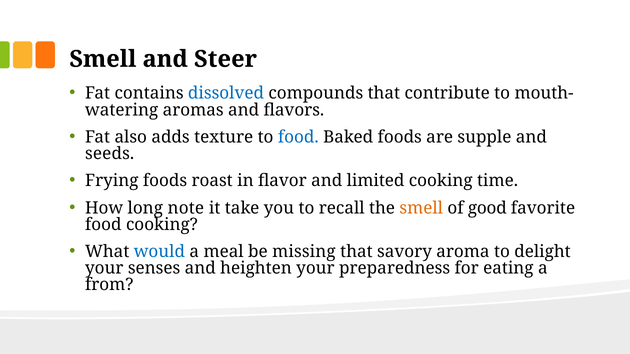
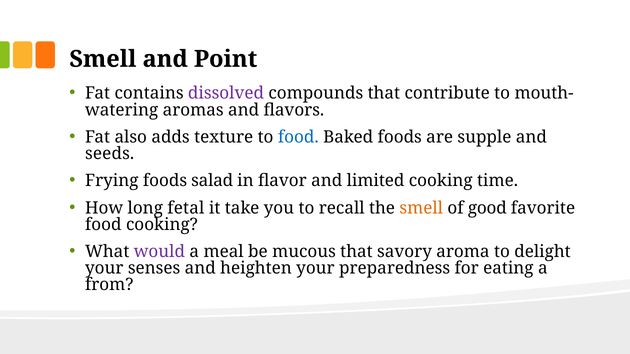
Steer: Steer -> Point (226, 59)
dissolved colour: blue -> purple (226, 93)
roast: roast -> salad (212, 181)
note: note -> fetal (186, 208)
would colour: blue -> purple (159, 252)
missing: missing -> mucous (304, 252)
